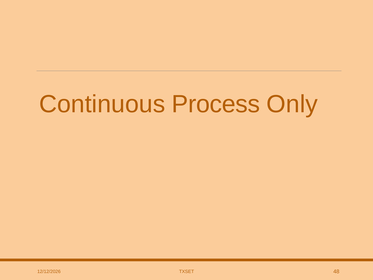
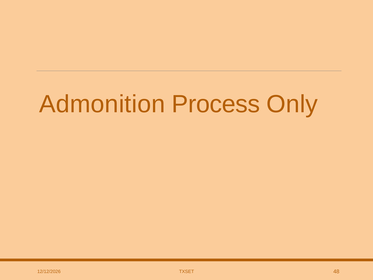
Continuous: Continuous -> Admonition (102, 104)
